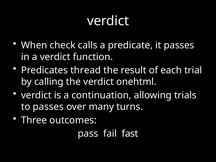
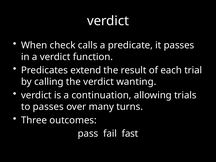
thread: thread -> extend (86, 70)
onehtml: onehtml -> wanting (136, 82)
